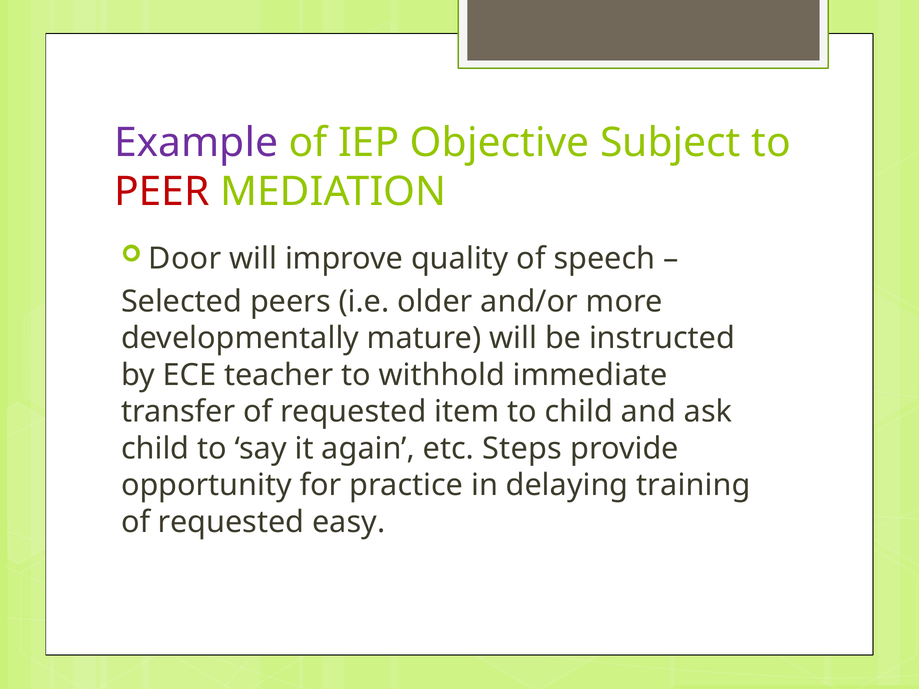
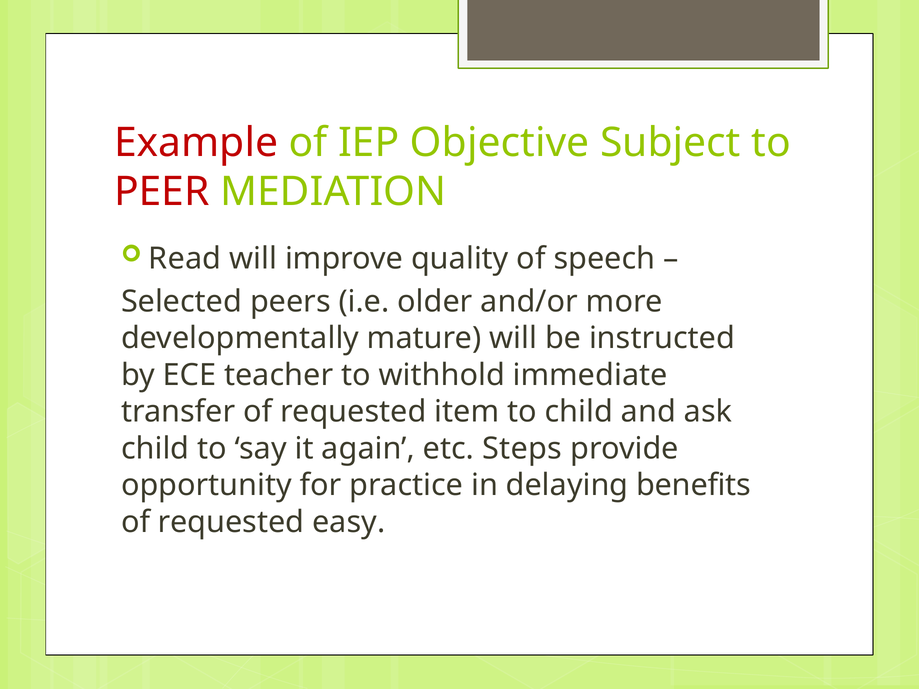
Example colour: purple -> red (196, 143)
Door: Door -> Read (185, 259)
training: training -> benefits (694, 485)
